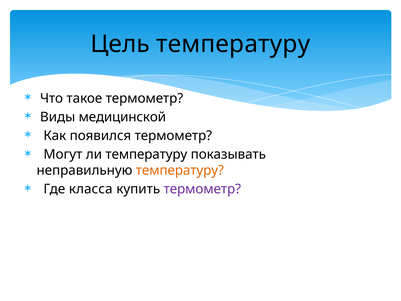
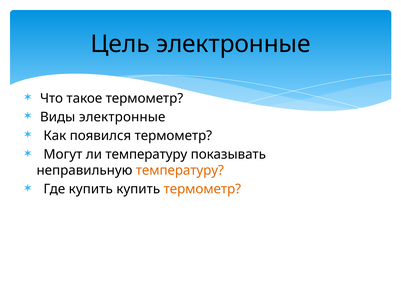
Цель температуру: температуру -> электронные (233, 44)
Виды медицинской: медицинской -> электронные (122, 117)
Где класса: класса -> купить (91, 189)
термометр colour: purple -> orange (202, 189)
